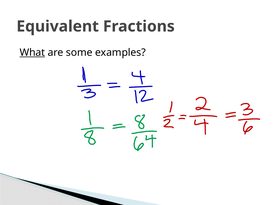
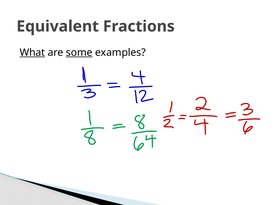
some underline: none -> present (79, 53)
